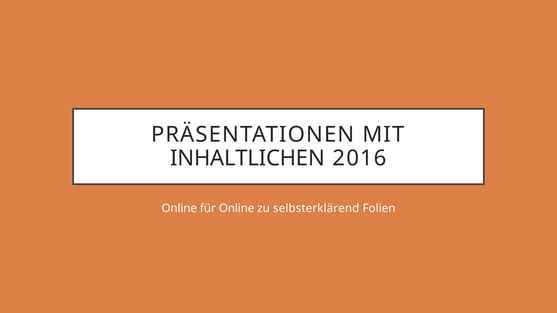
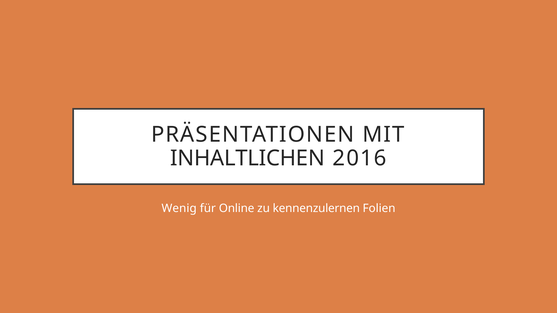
Online: Online -> Wenig (179, 209)
selbsterklärend: selbsterklärend -> kennenzulernen (316, 209)
